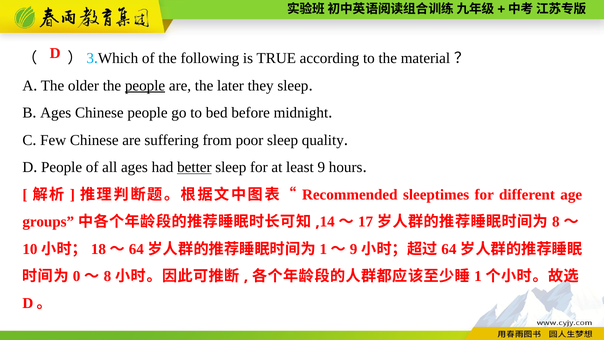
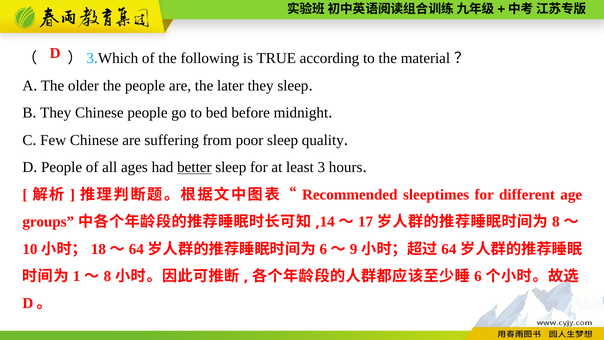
people underline: present -> none (145, 86)
Ages: Ages -> They (56, 113)
least 9: 9 -> 3 (321, 167)
1: 1 -> 6 (323, 249)
0: 0 -> 1 (77, 276)
1: 1 -> 6 (478, 276)
